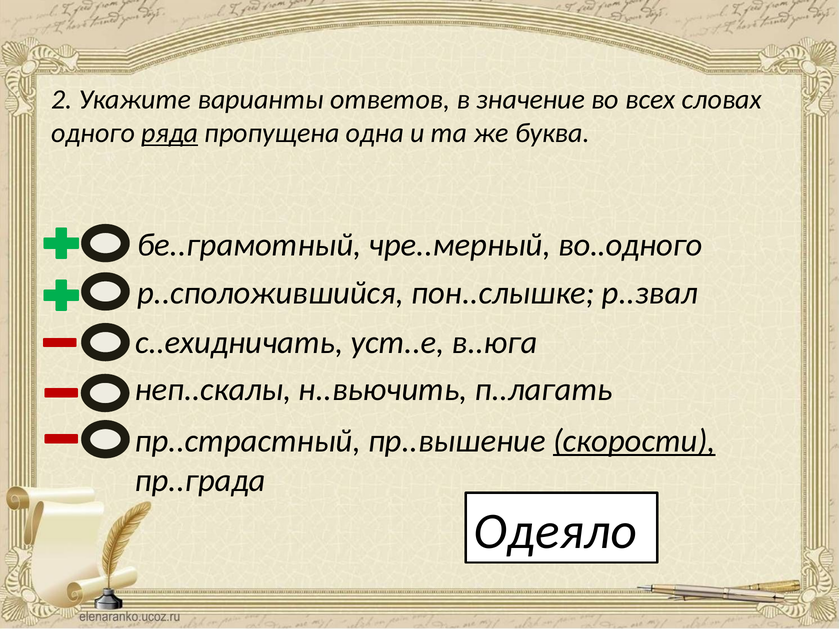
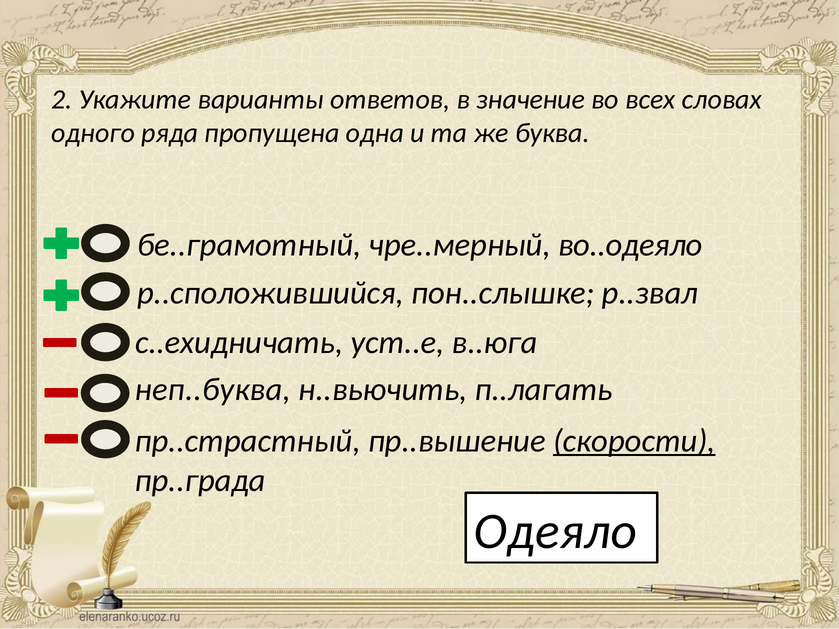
ряда underline: present -> none (170, 133)
во..одного: во..одного -> во..одеяло (630, 245)
неп..скалы: неп..скалы -> неп..буква (213, 389)
